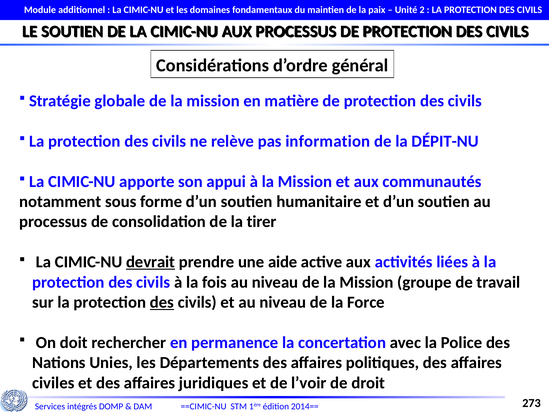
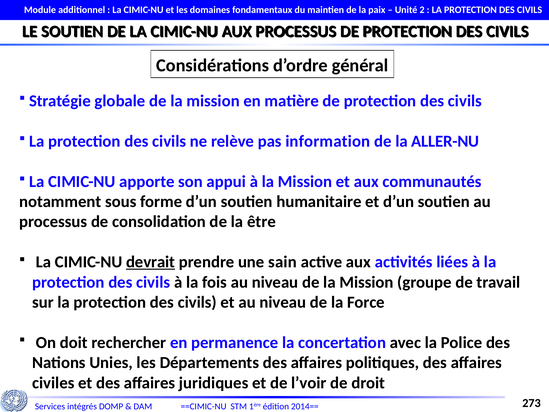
DÉPIT-NU: DÉPIT-NU -> ALLER-NU (445, 141)
tirer: tirer -> être (261, 222)
aide: aide -> sain (283, 262)
des underline: present -> none (162, 302)
